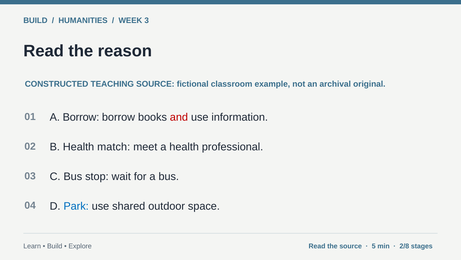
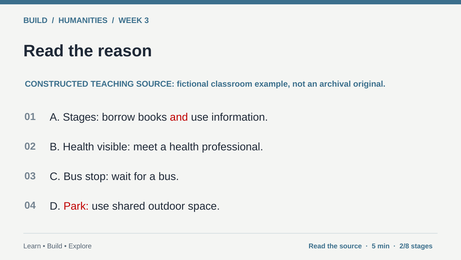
A Borrow: Borrow -> Stages (81, 117)
match: match -> visible (114, 147)
Park colour: blue -> red (76, 206)
